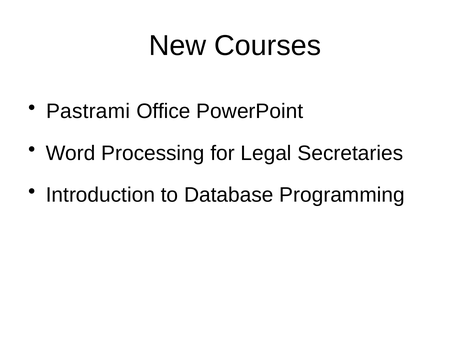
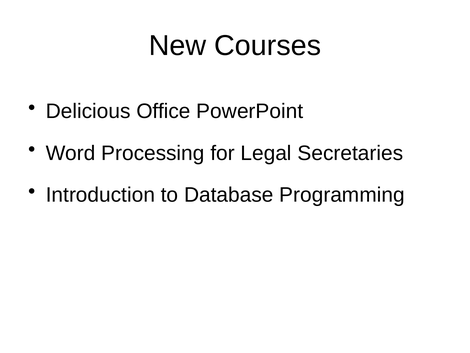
Pastrami: Pastrami -> Delicious (88, 111)
